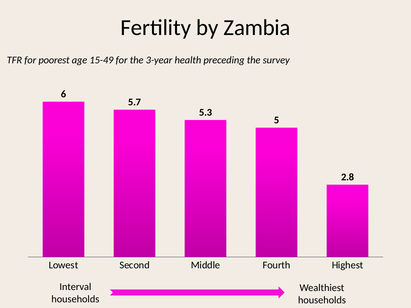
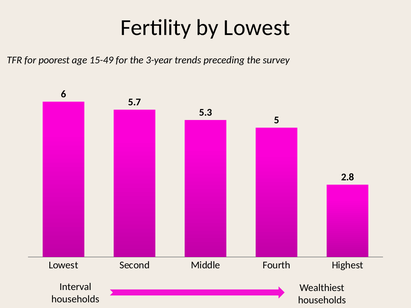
by Zambia: Zambia -> Lowest (257, 28)
health: health -> trends (188, 60)
